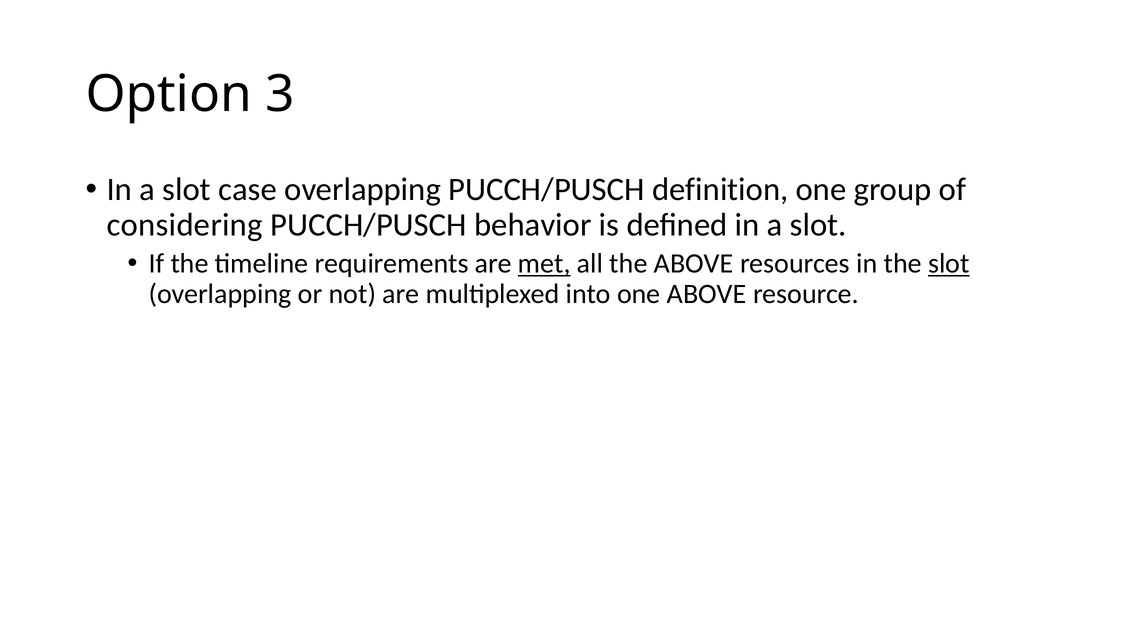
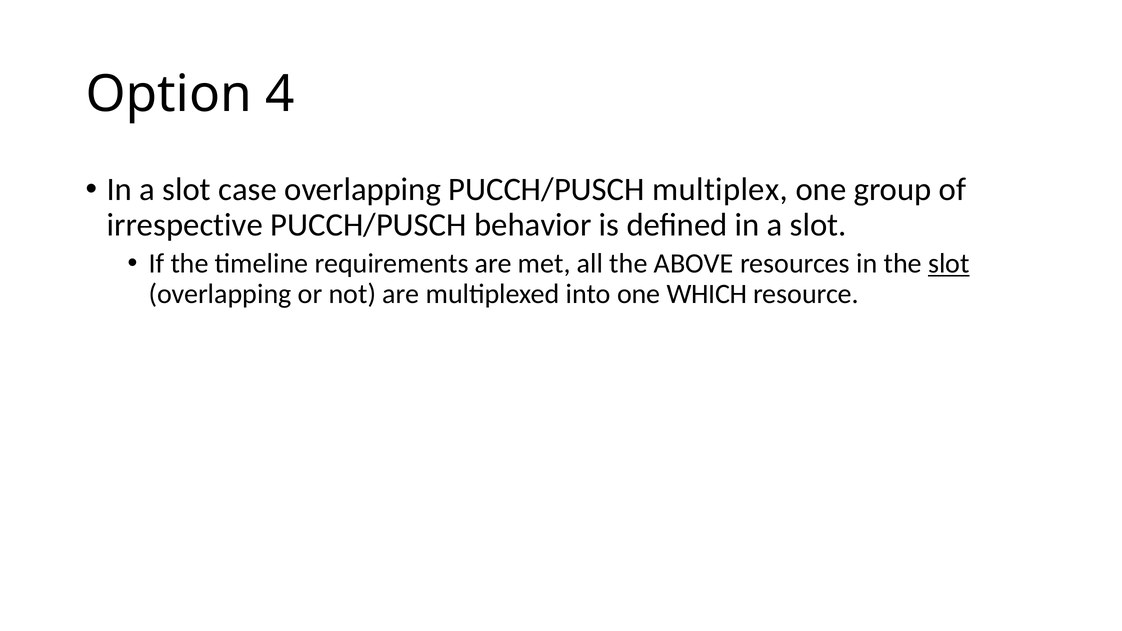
3: 3 -> 4 (280, 94)
definition: definition -> multiplex (720, 190)
considering: considering -> irrespective (185, 225)
met underline: present -> none (544, 264)
one ABOVE: ABOVE -> WHICH (707, 294)
